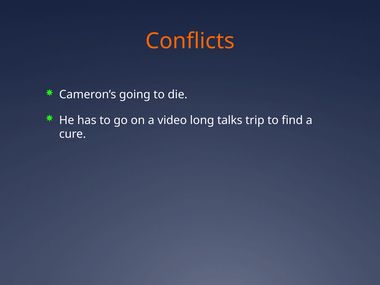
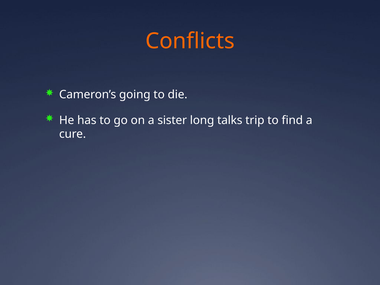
video: video -> sister (172, 120)
